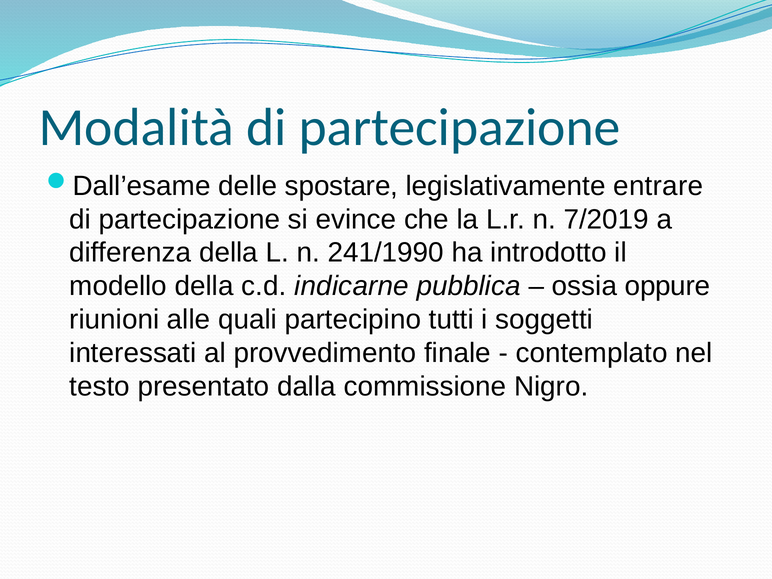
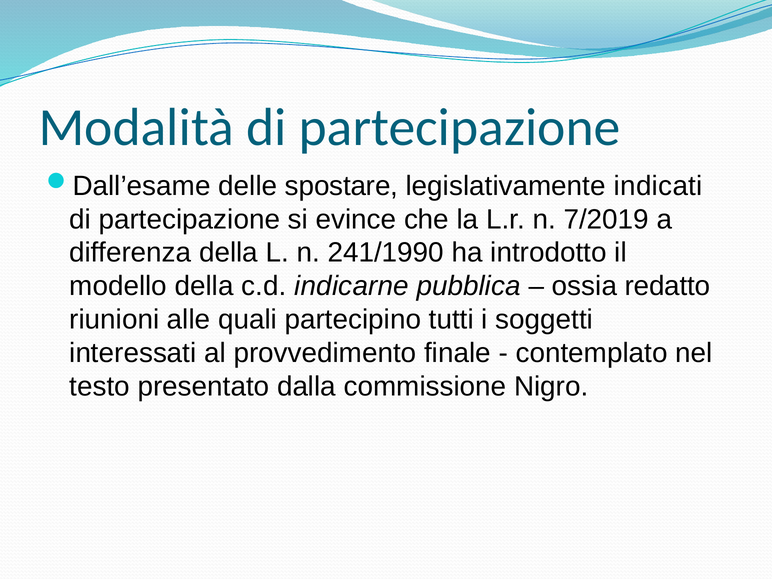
entrare: entrare -> indicati (658, 186)
oppure: oppure -> redatto (668, 286)
